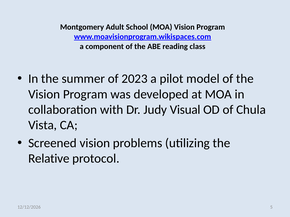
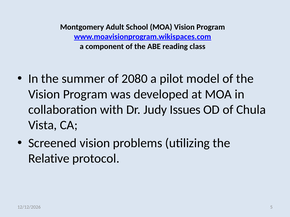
2023: 2023 -> 2080 (135, 79)
Visual: Visual -> Issues (185, 110)
